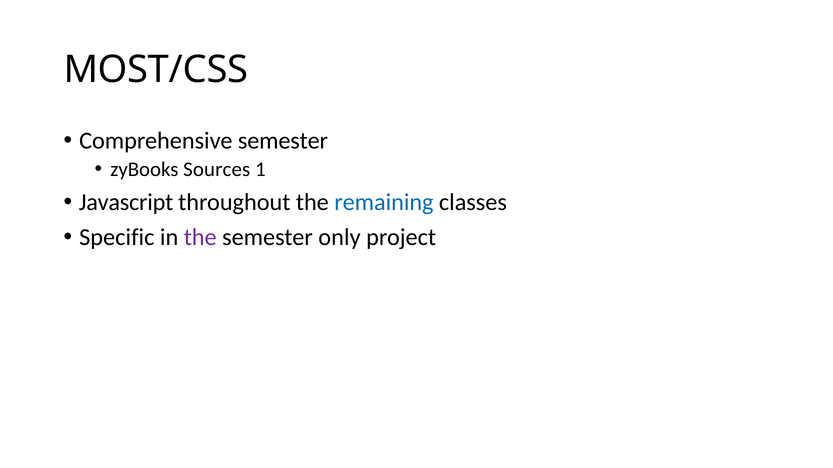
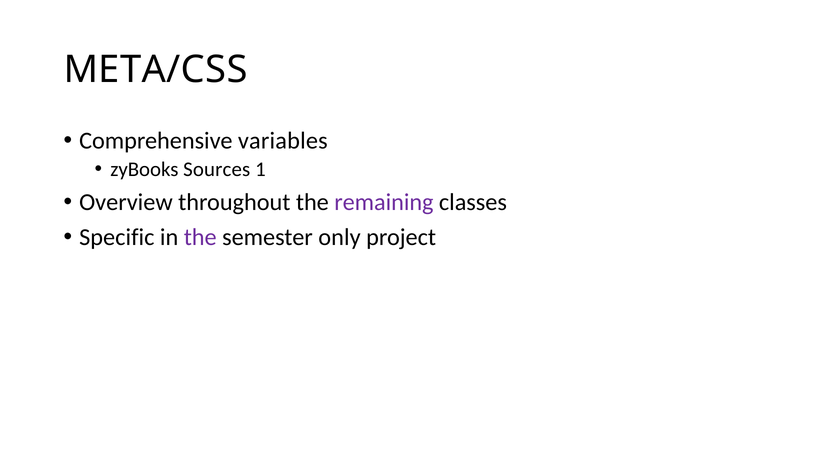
MOST/CSS: MOST/CSS -> META/CSS (155, 70)
Comprehensive semester: semester -> variables (283, 141)
Javascript: Javascript -> Overview (126, 203)
remaining colour: blue -> purple (384, 203)
